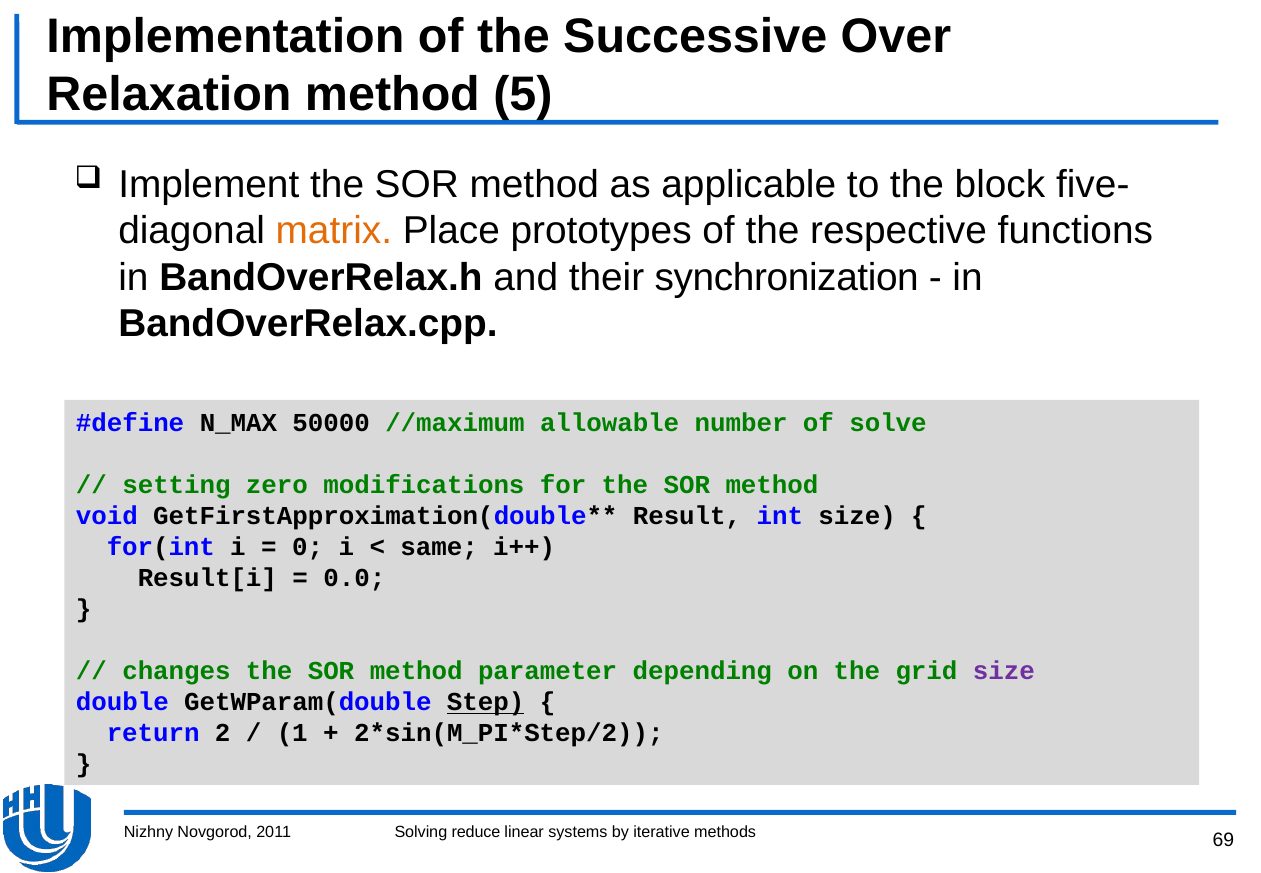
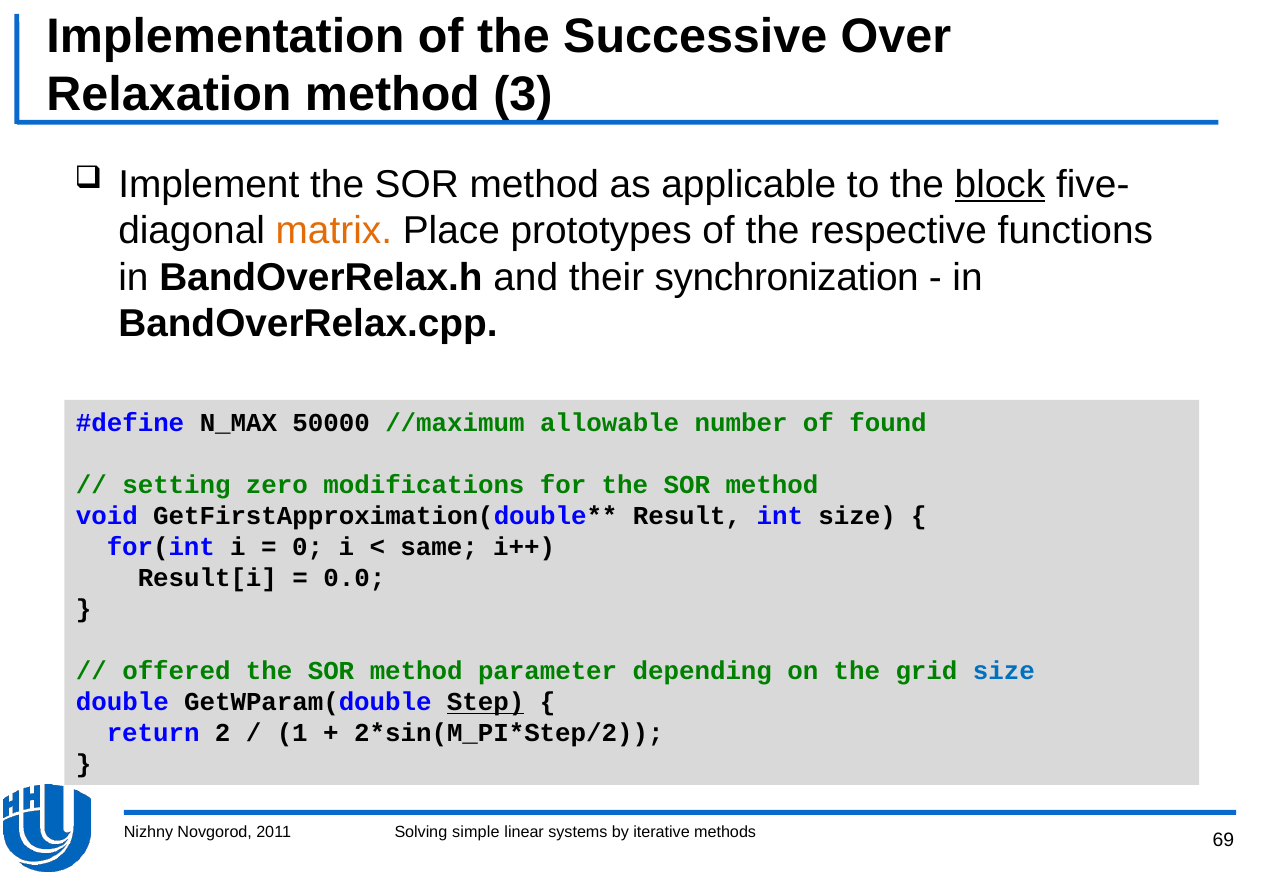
5: 5 -> 3 (523, 95)
block underline: none -> present (1000, 184)
solve: solve -> found (888, 423)
changes: changes -> offered (176, 671)
size colour: purple -> blue (1004, 671)
reduce: reduce -> simple (476, 832)
